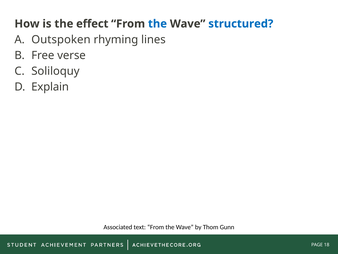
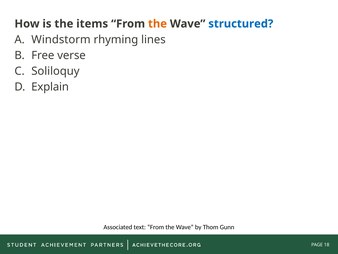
effect: effect -> items (92, 24)
the colour: blue -> orange (157, 24)
Outspoken: Outspoken -> Windstorm (61, 40)
